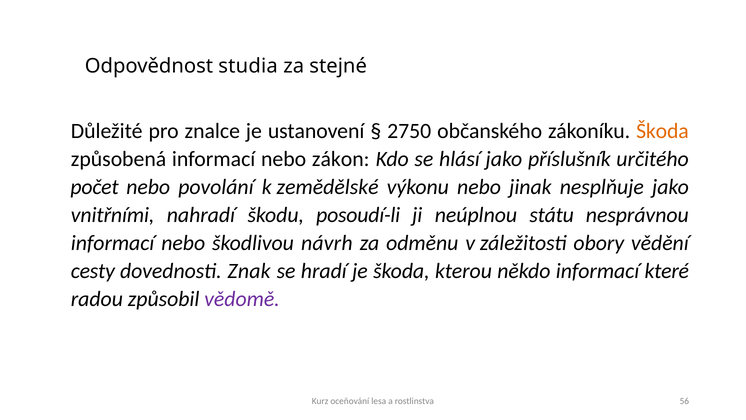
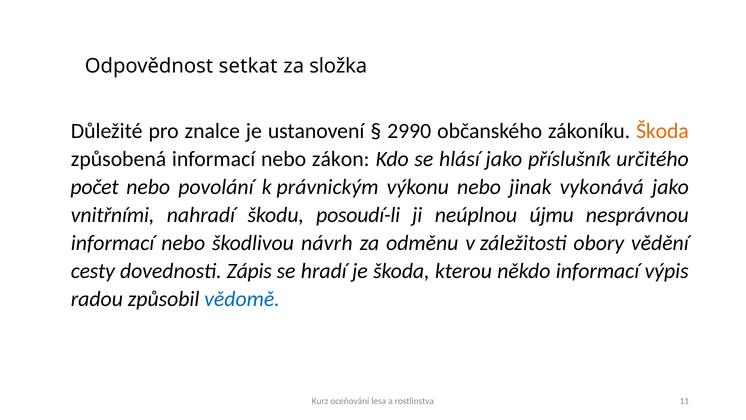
studia: studia -> setkat (248, 66)
stejné: stejné -> složka (338, 66)
2750: 2750 -> 2990 (409, 131)
zemědělské: zemědělské -> právnickým (328, 187)
nesplňuje: nesplňuje -> vykonává (602, 187)
státu: státu -> újmu (552, 215)
Znak: Znak -> Zápis (249, 271)
které: které -> výpis (667, 271)
vědomě colour: purple -> blue (242, 299)
56: 56 -> 11 (684, 401)
